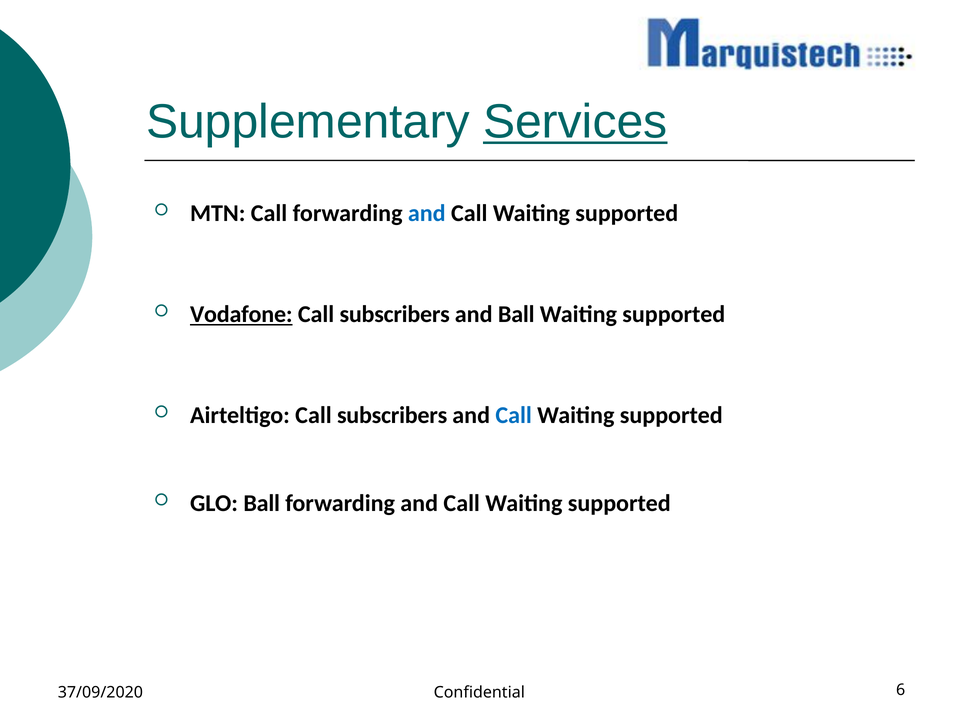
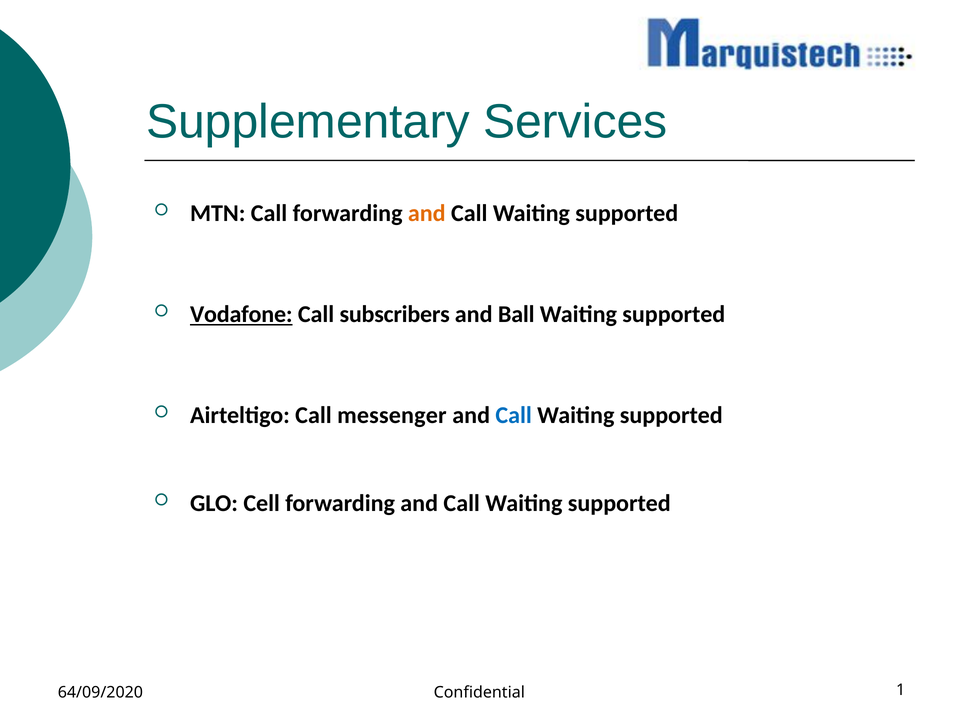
Services underline: present -> none (575, 122)
and colour: blue -> orange (427, 213)
Airteltigo Call subscribers: subscribers -> messenger (392, 416)
GLO Ball: Ball -> Cell (262, 504)
37/09/2020: 37/09/2020 -> 64/09/2020 (100, 693)
6: 6 -> 1 (901, 690)
